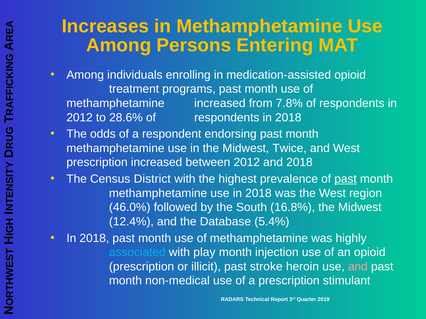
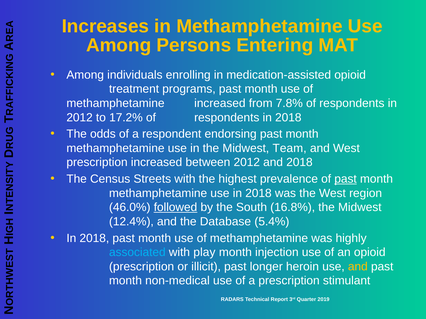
28.6%: 28.6% -> 17.2% (126, 118)
Twice: Twice -> Team (290, 148)
District: District -> Streets (152, 179)
followed underline: none -> present (175, 208)
stroke: stroke -> longer (266, 267)
and colour: pink -> yellow (358, 267)
